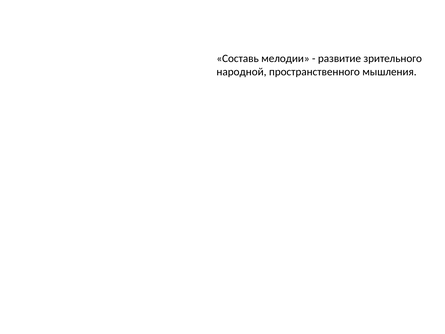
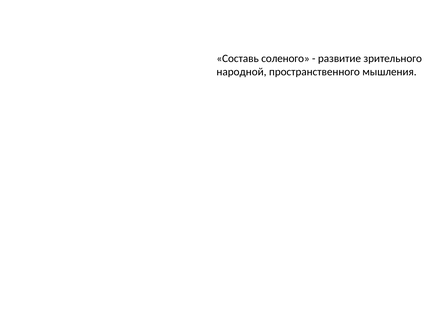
мелодии: мелодии -> соленого (285, 58)
